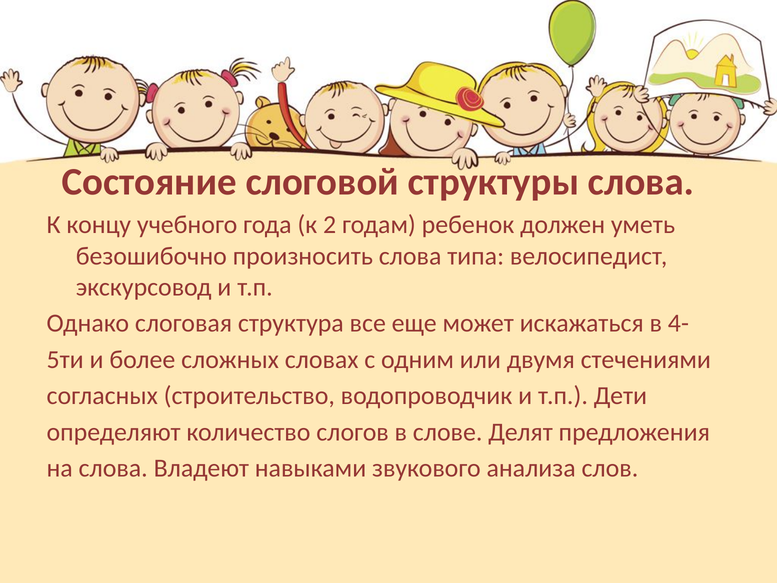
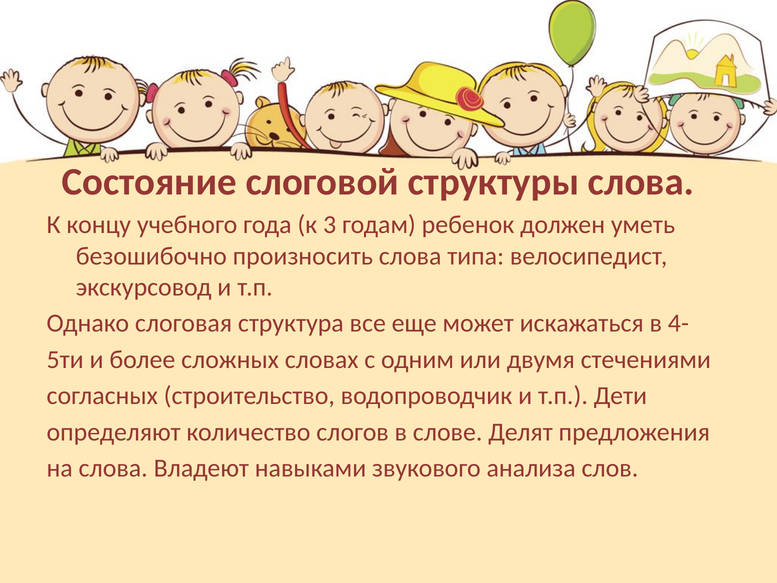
2: 2 -> 3 (330, 225)
